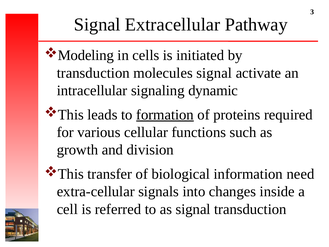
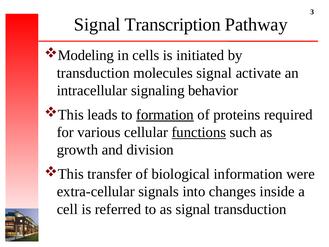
Extracellular: Extracellular -> Transcription (173, 25)
dynamic: dynamic -> behavior (213, 90)
functions underline: none -> present (199, 132)
need: need -> were (301, 174)
